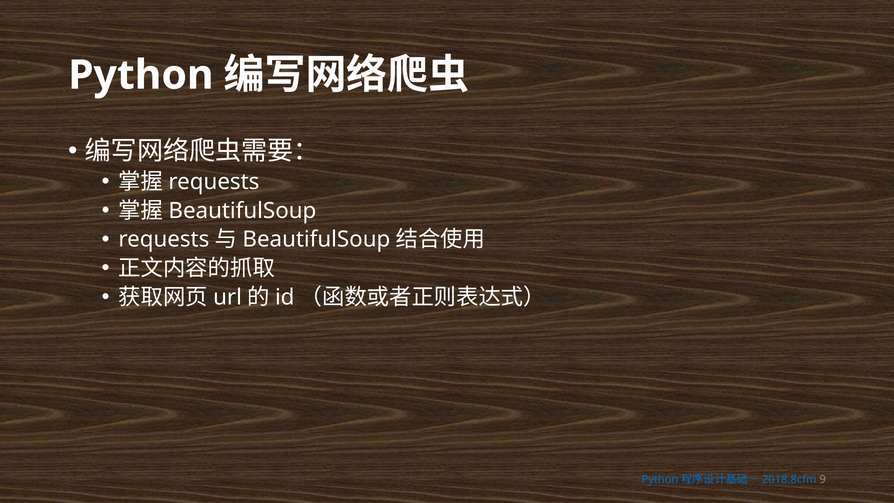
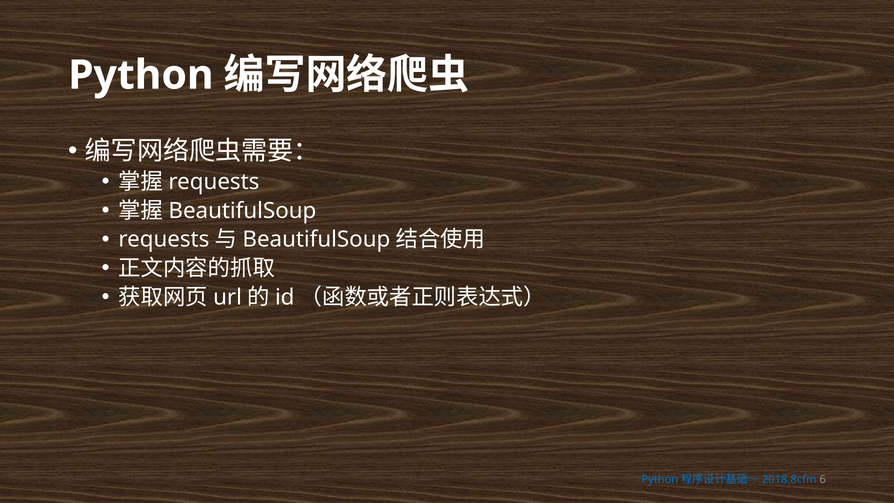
9: 9 -> 6 (823, 479)
